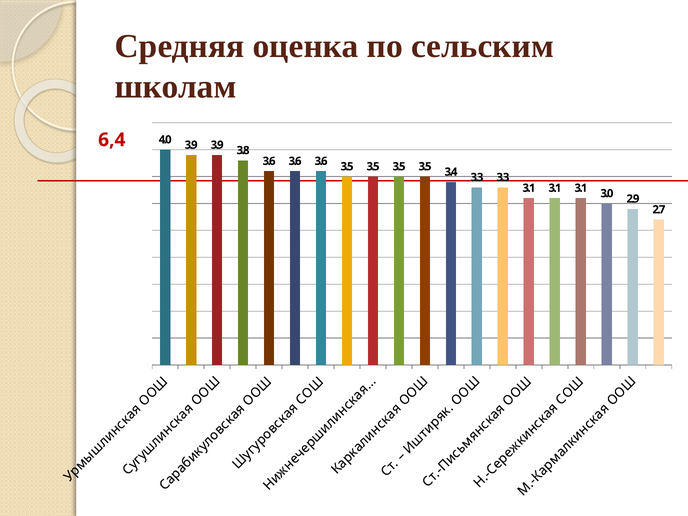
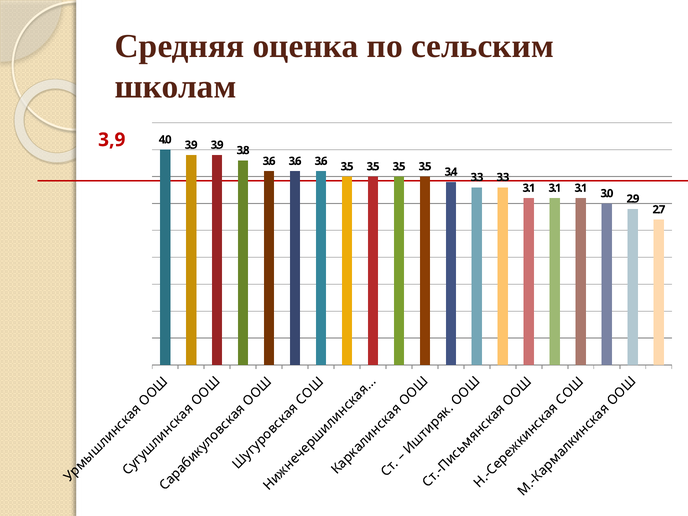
6,4: 6,4 -> 3,9 (112, 140)
